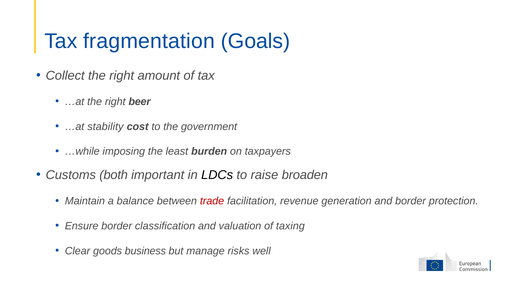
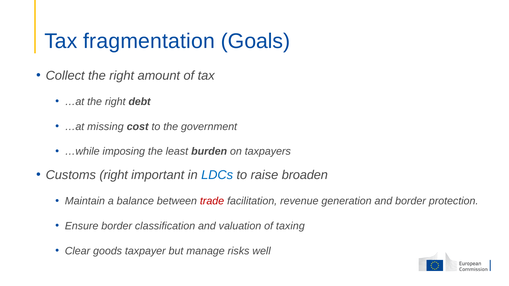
beer: beer -> debt (140, 102)
stability: stability -> missing (105, 127)
Customs both: both -> right (114, 175)
LDCs colour: black -> blue (217, 175)
business: business -> taxpayer (145, 251)
